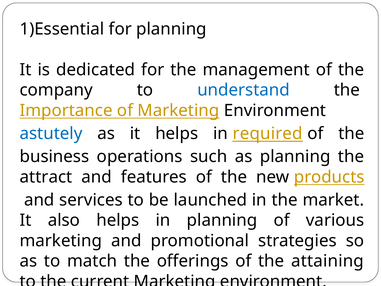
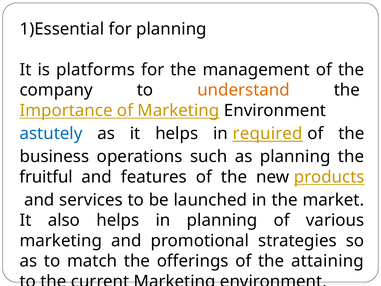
dedicated: dedicated -> platforms (96, 70)
understand colour: blue -> orange (244, 90)
attract: attract -> fruitful (46, 177)
